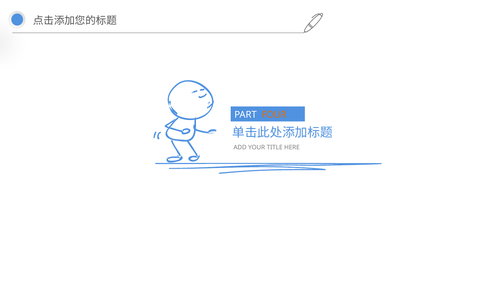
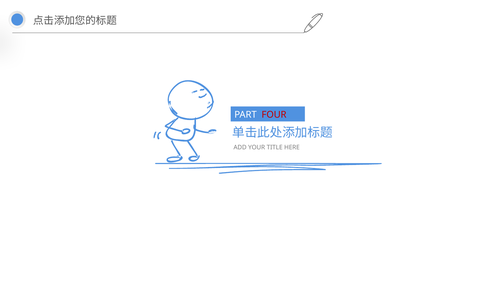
FOUR colour: orange -> red (274, 115)
